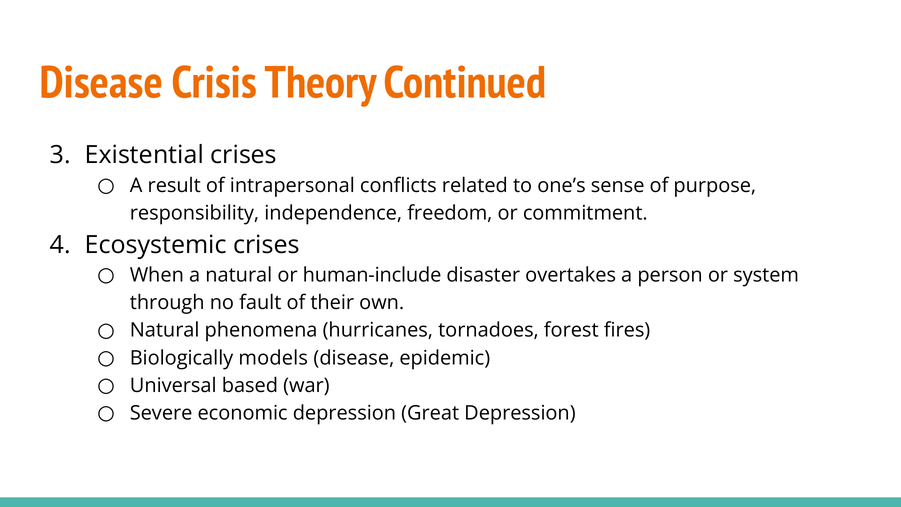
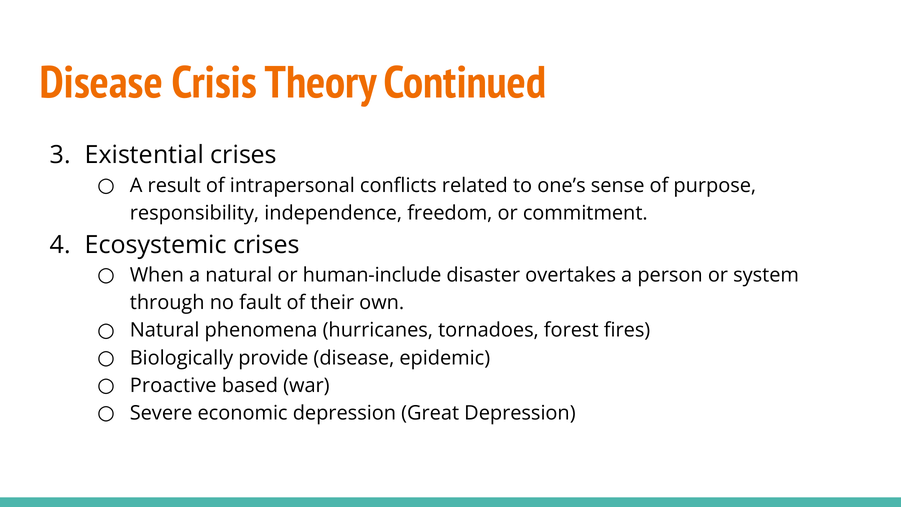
models: models -> provide (273, 358)
Universal: Universal -> Proactive (173, 385)
